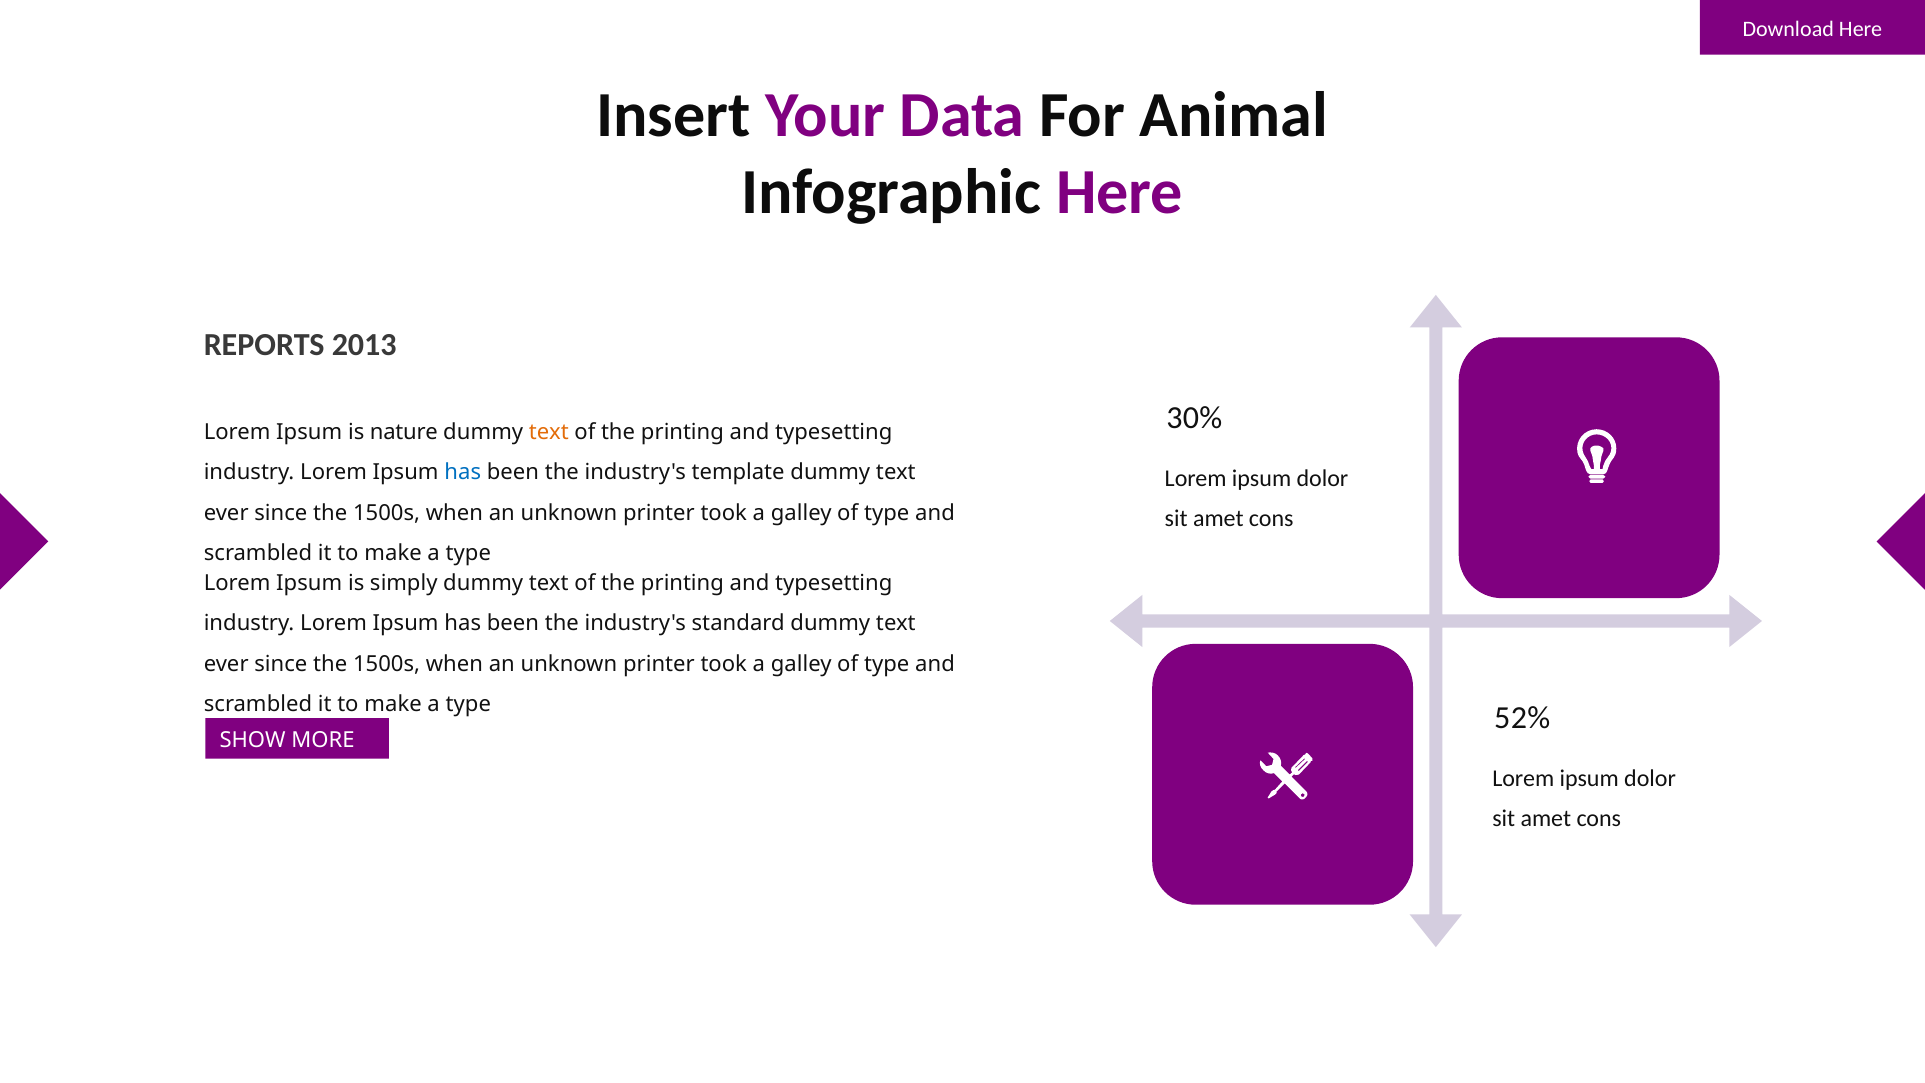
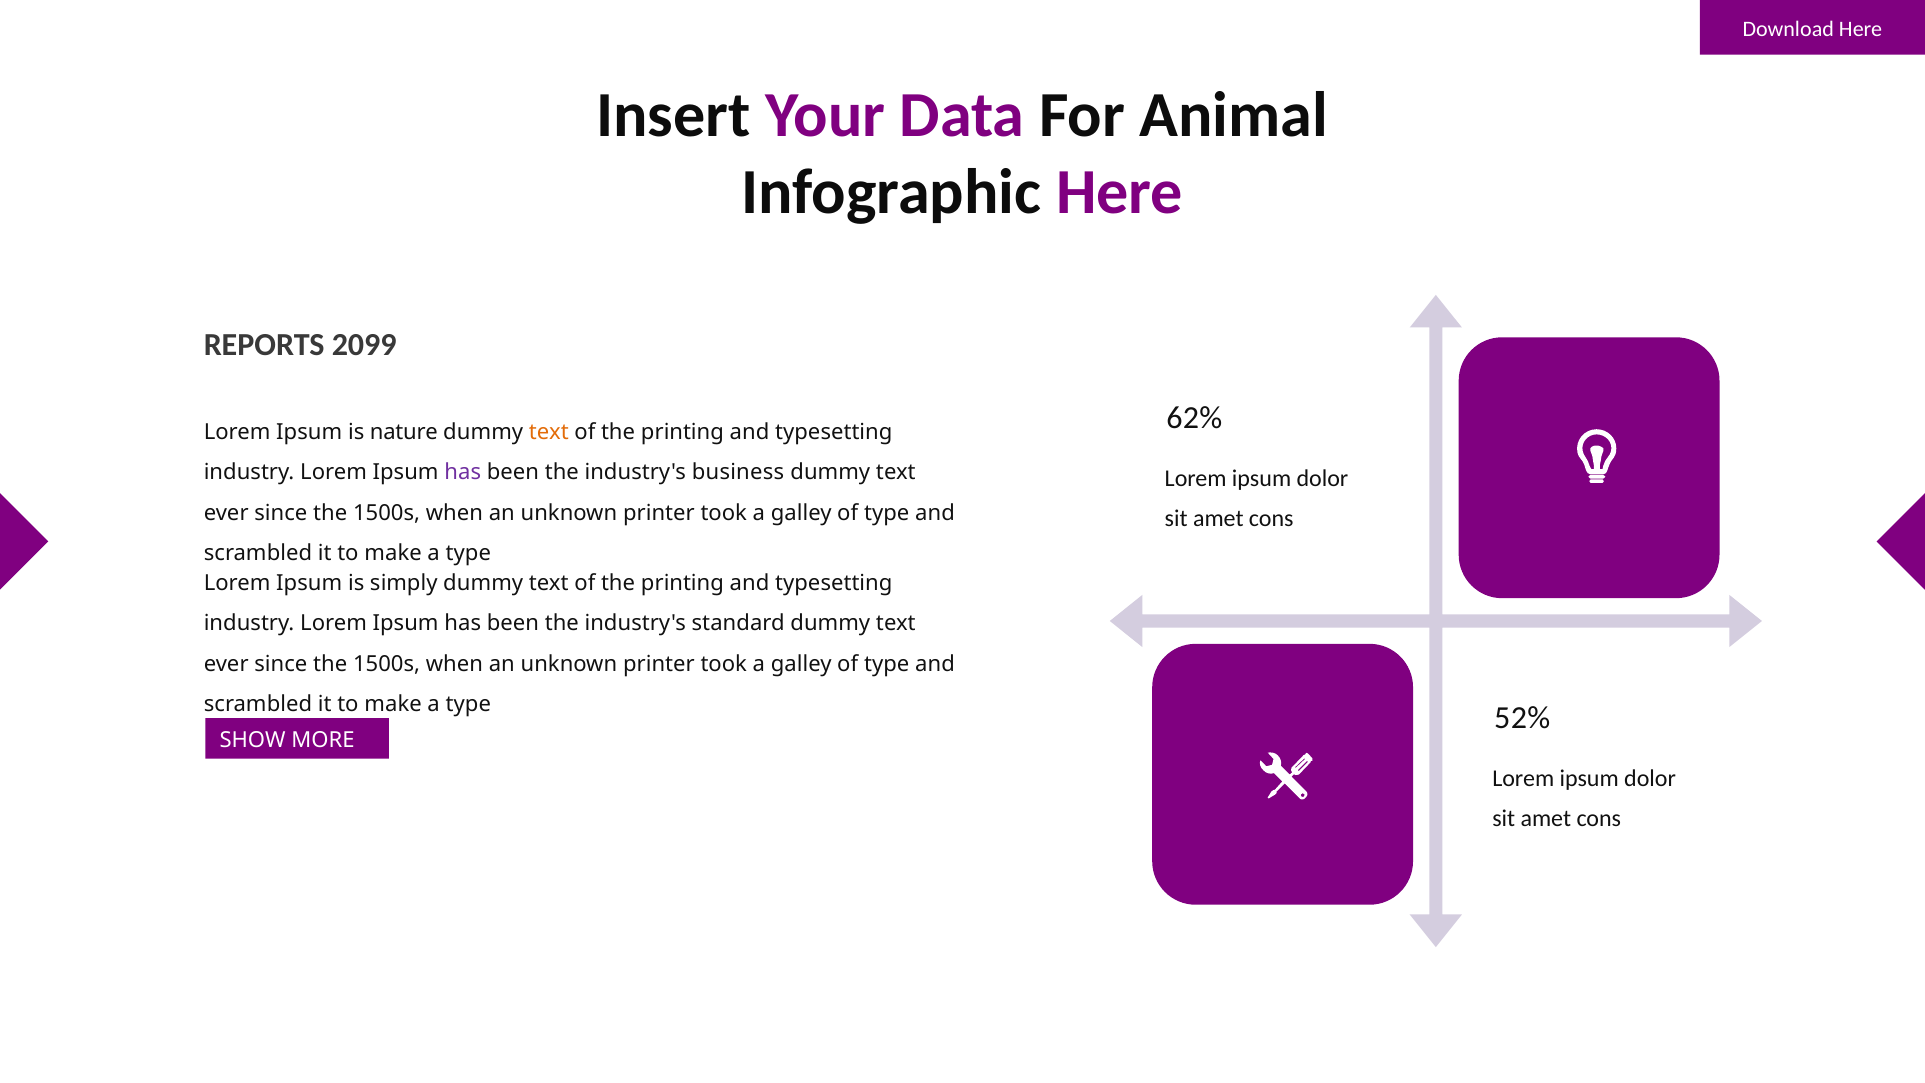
2013: 2013 -> 2099 (364, 345)
30%: 30% -> 62% (1194, 418)
has colour: blue -> purple (463, 472)
template: template -> business (738, 472)
